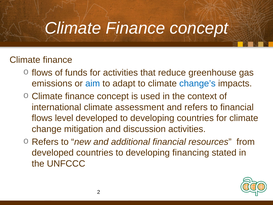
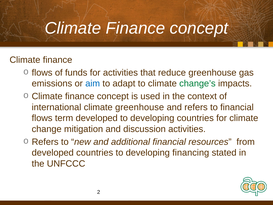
change’s colour: blue -> green (197, 83)
climate assessment: assessment -> greenhouse (140, 107)
level: level -> term (64, 118)
